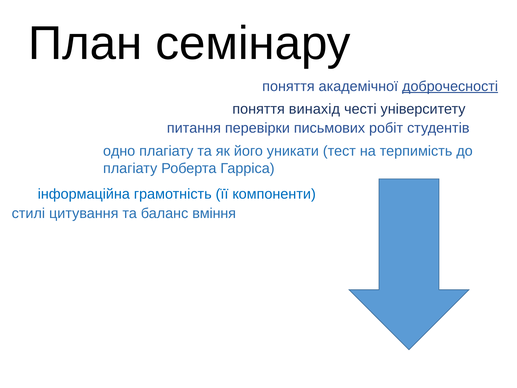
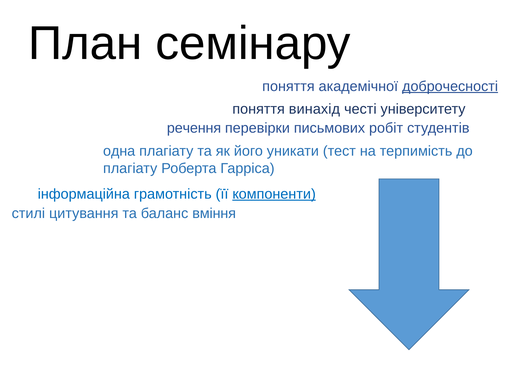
питання: питання -> речення (194, 128)
одно: одно -> одна (119, 151)
компоненти underline: none -> present (274, 194)
